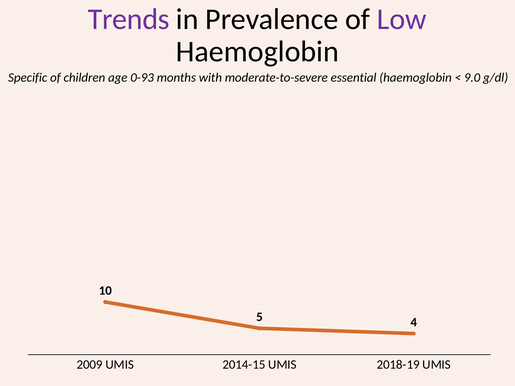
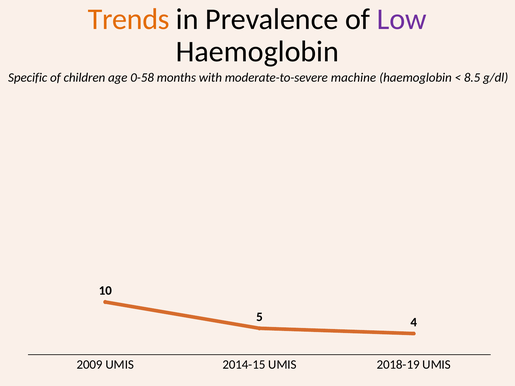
Trends colour: purple -> orange (129, 19)
0-93: 0-93 -> 0-58 (142, 78)
essential: essential -> machine (354, 78)
9.0: 9.0 -> 8.5 (472, 78)
